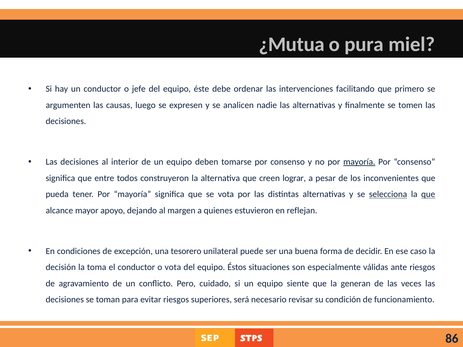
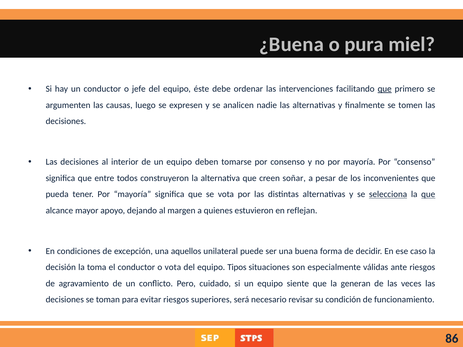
¿Mutua: ¿Mutua -> ¿Buena (292, 44)
que underline: none -> present (385, 89)
mayoría underline: present -> none (359, 162)
lograr: lograr -> soñar (294, 178)
tesorero: tesorero -> aquellos (186, 251)
Éstos: Éstos -> Tipos (237, 267)
